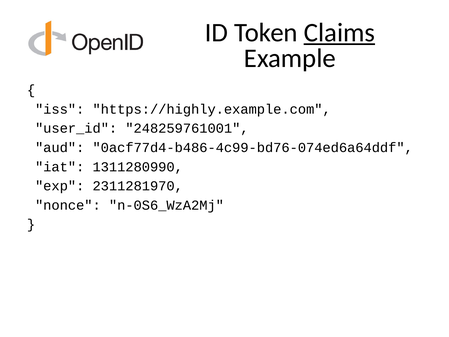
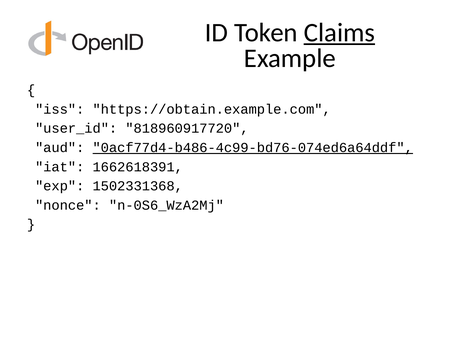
https://highly.example.com: https://highly.example.com -> https://obtain.example.com (212, 109)
248259761001: 248259761001 -> 818960917720 (187, 128)
0acf77d4-b486-4c99-bd76-074ed6a64ddf underline: none -> present (253, 148)
1311280990: 1311280990 -> 1662618391 (138, 167)
2311281970: 2311281970 -> 1502331368 (138, 186)
